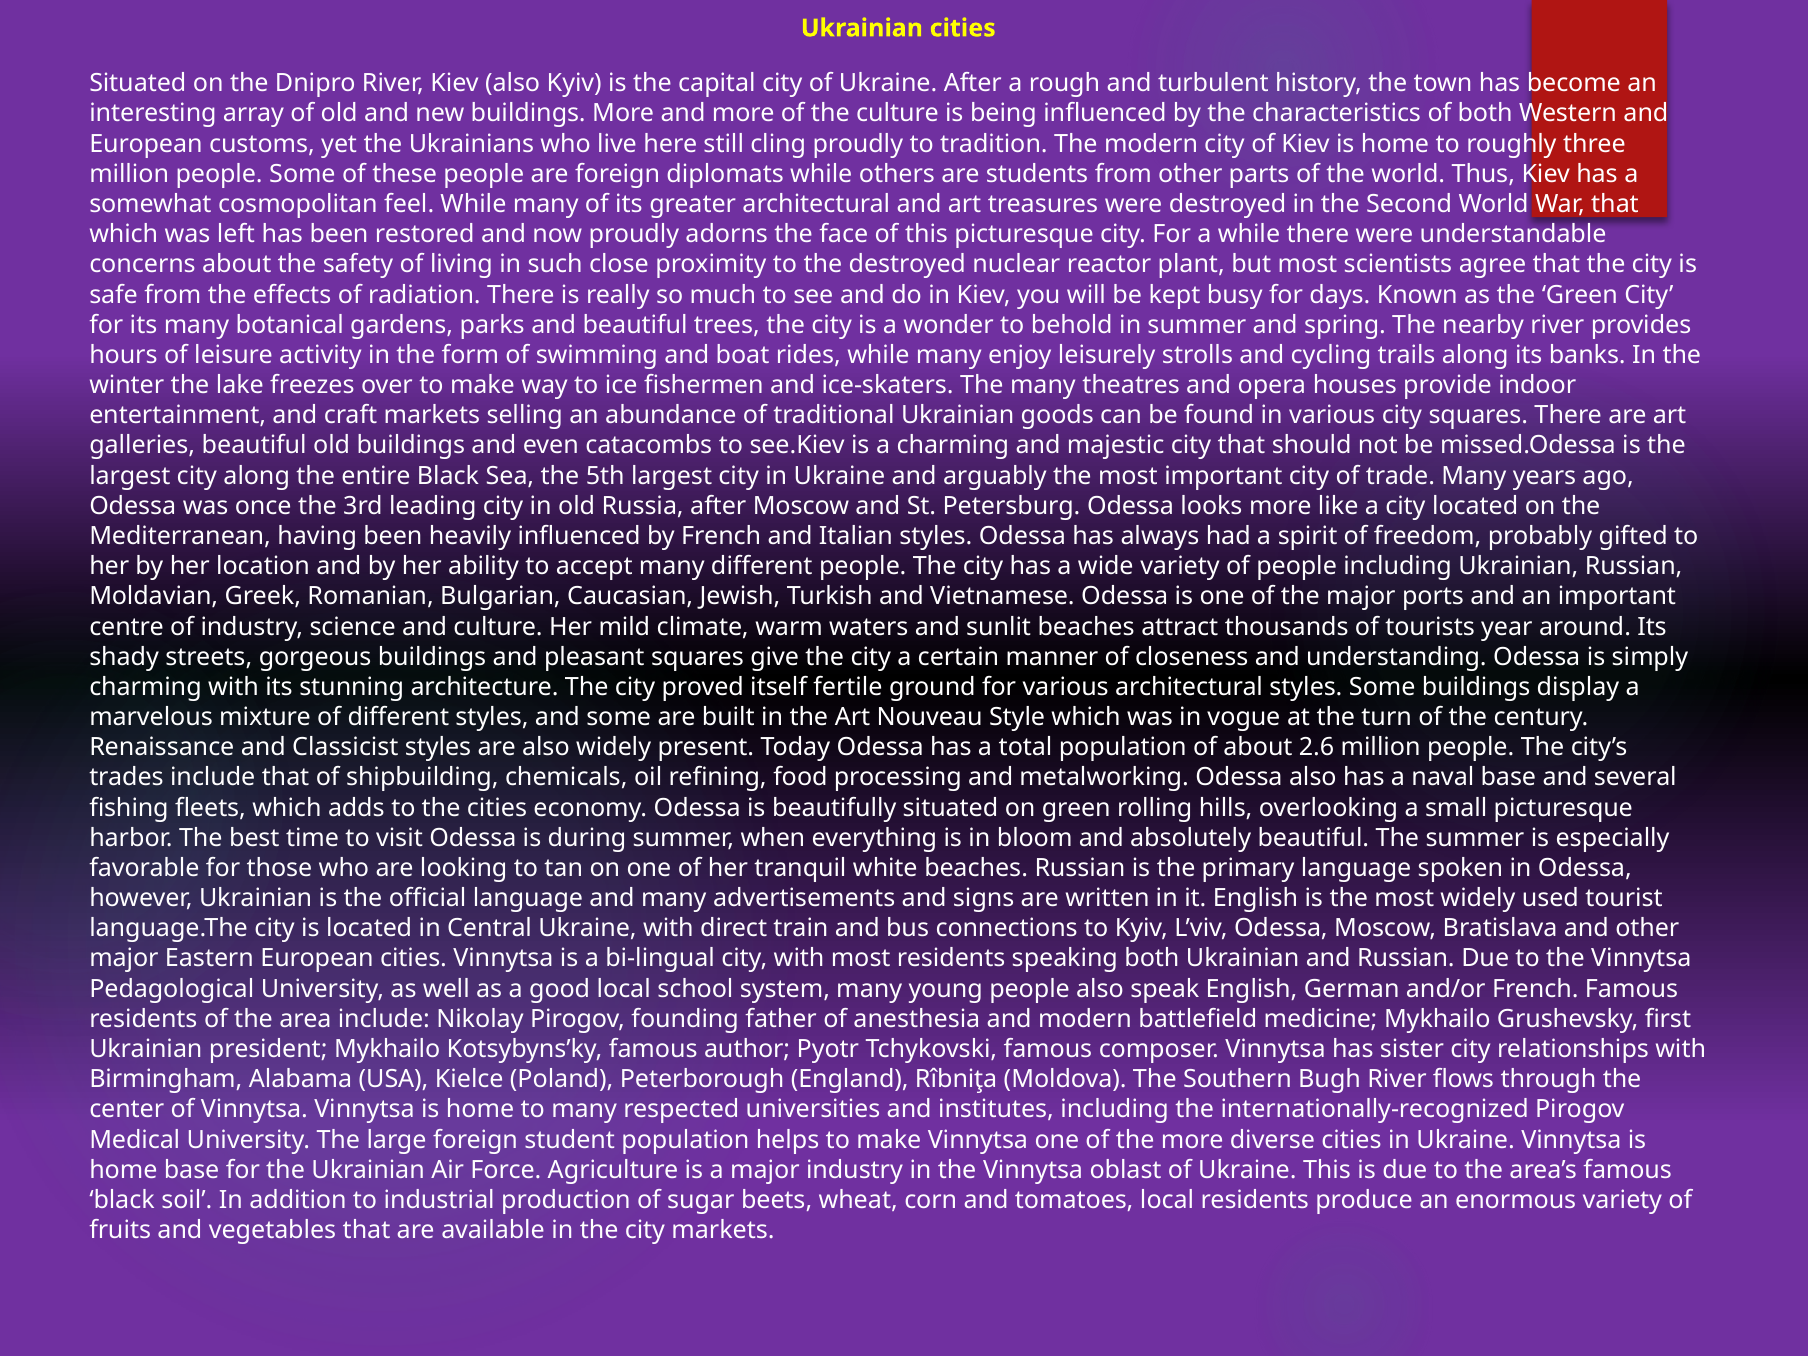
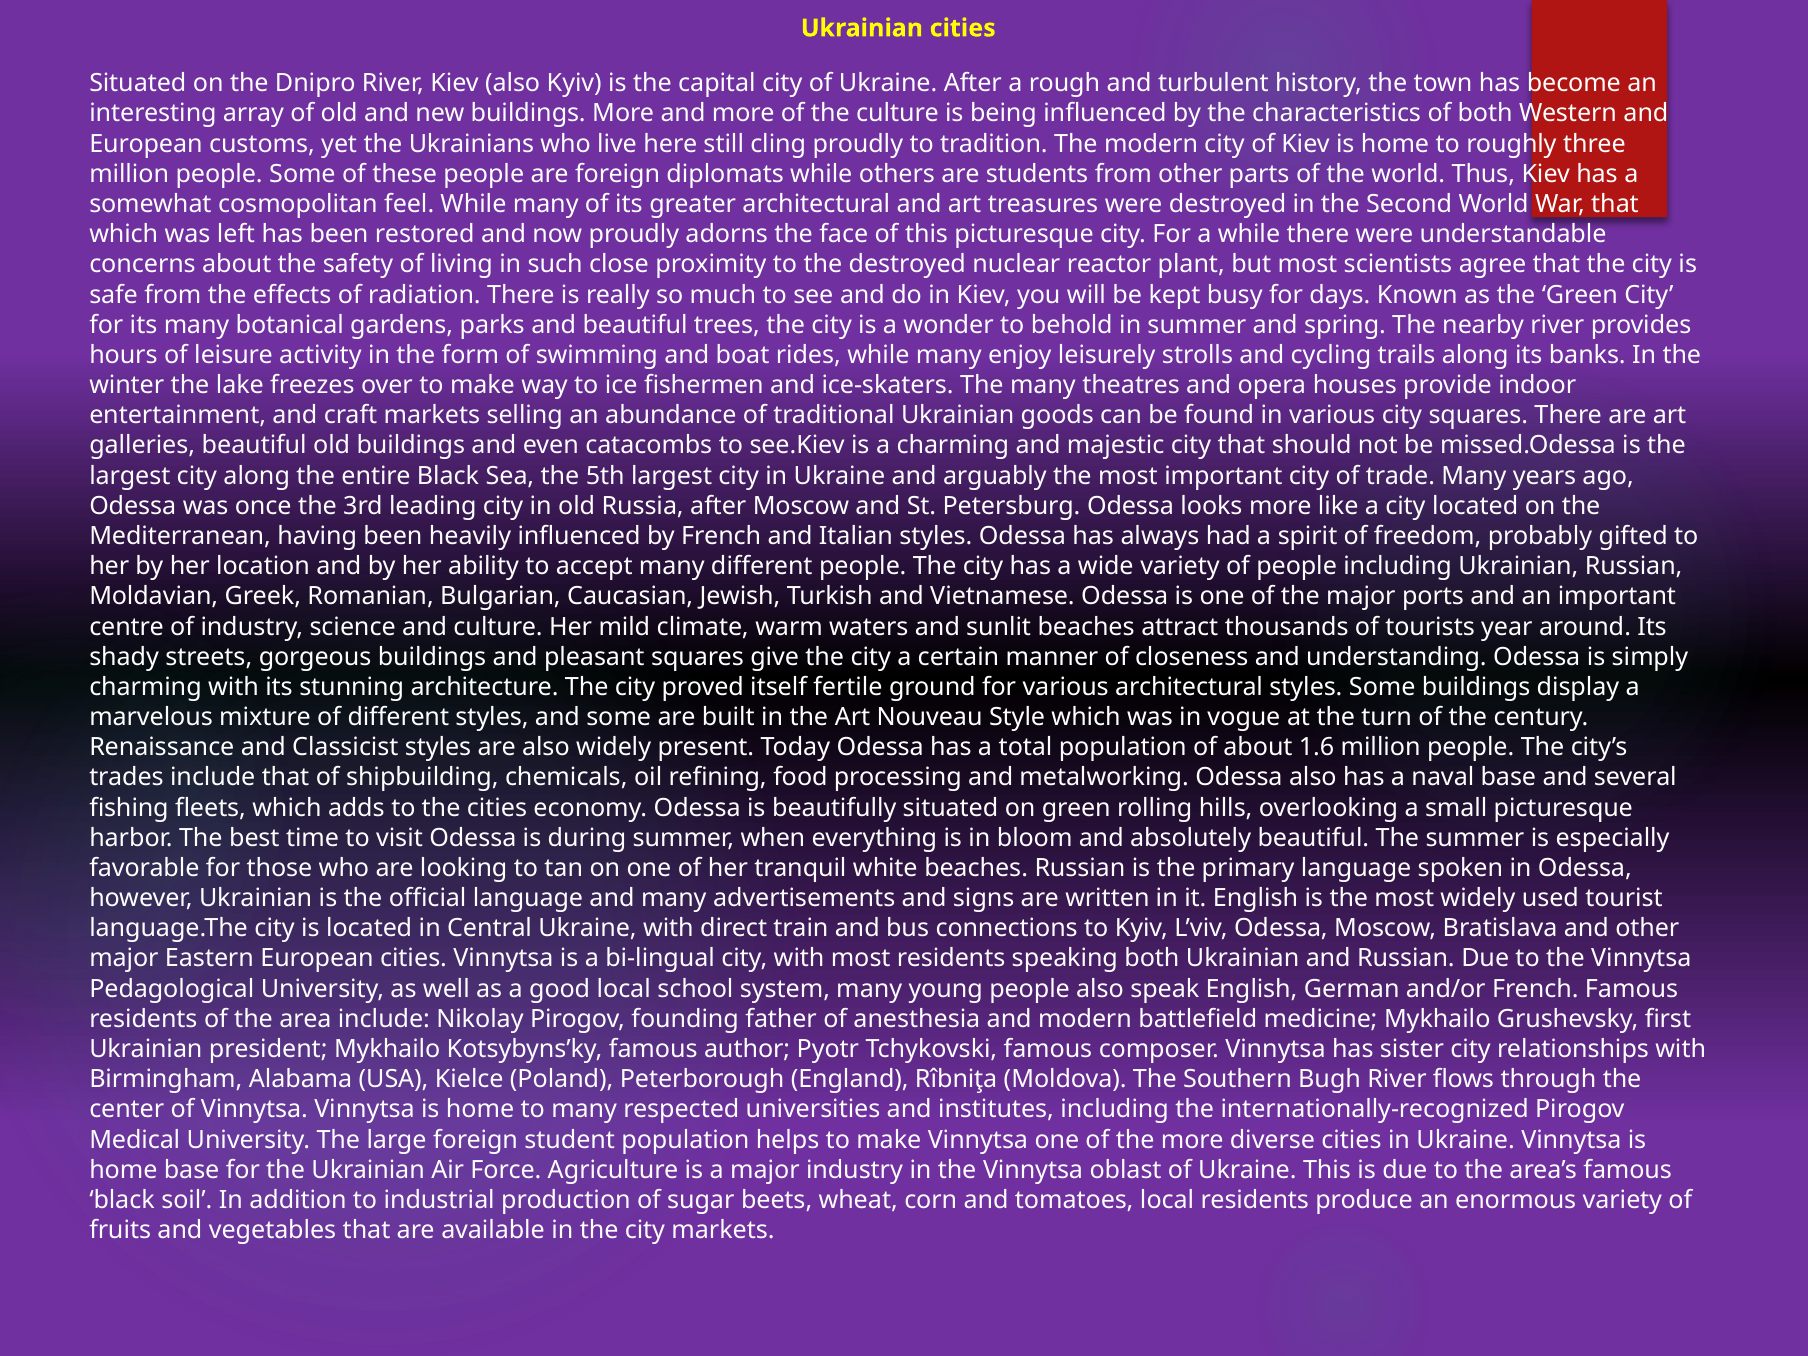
2.6: 2.6 -> 1.6 (1317, 747)
